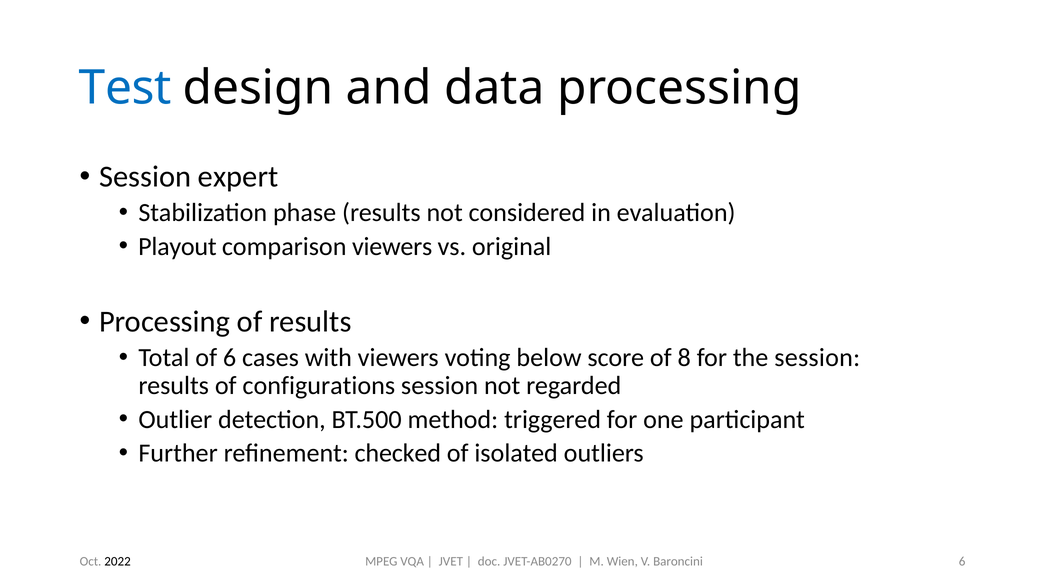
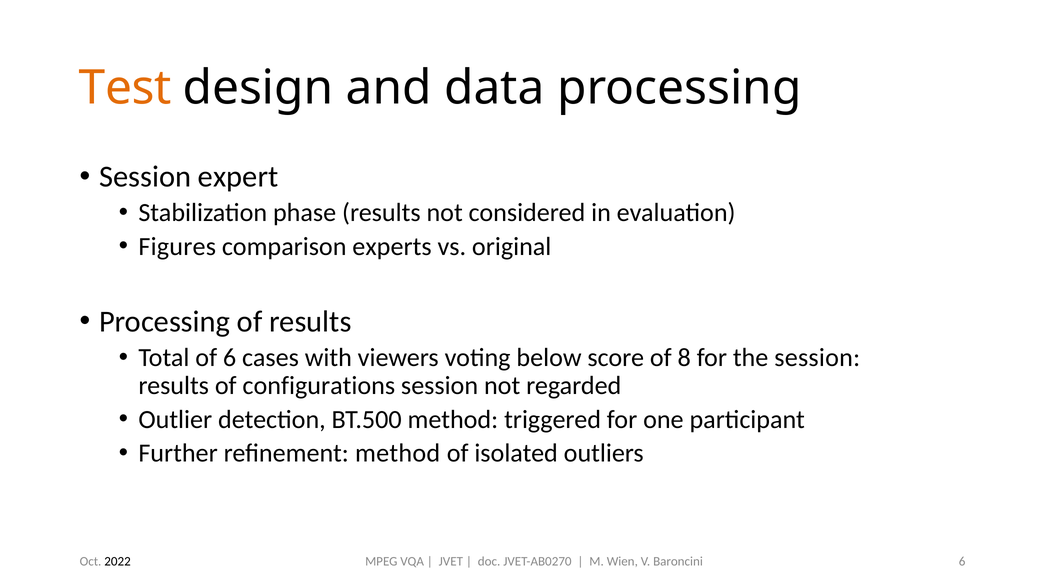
Test colour: blue -> orange (125, 88)
Playout: Playout -> Figures (177, 246)
comparison viewers: viewers -> experts (392, 246)
refinement checked: checked -> method (398, 453)
